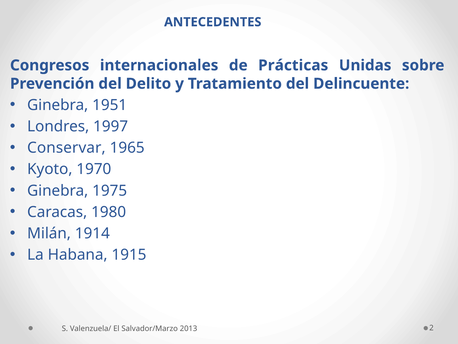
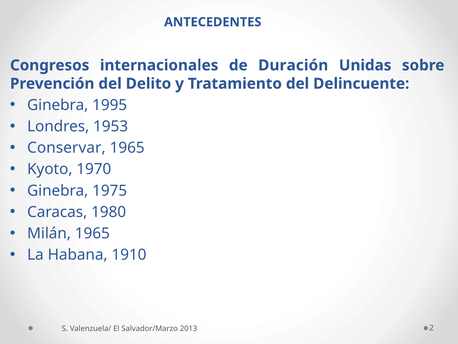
Prácticas: Prácticas -> Duración (293, 65)
1951: 1951 -> 1995 (110, 105)
1997: 1997 -> 1953 (111, 126)
Milán 1914: 1914 -> 1965 (92, 233)
1915: 1915 -> 1910 (129, 255)
